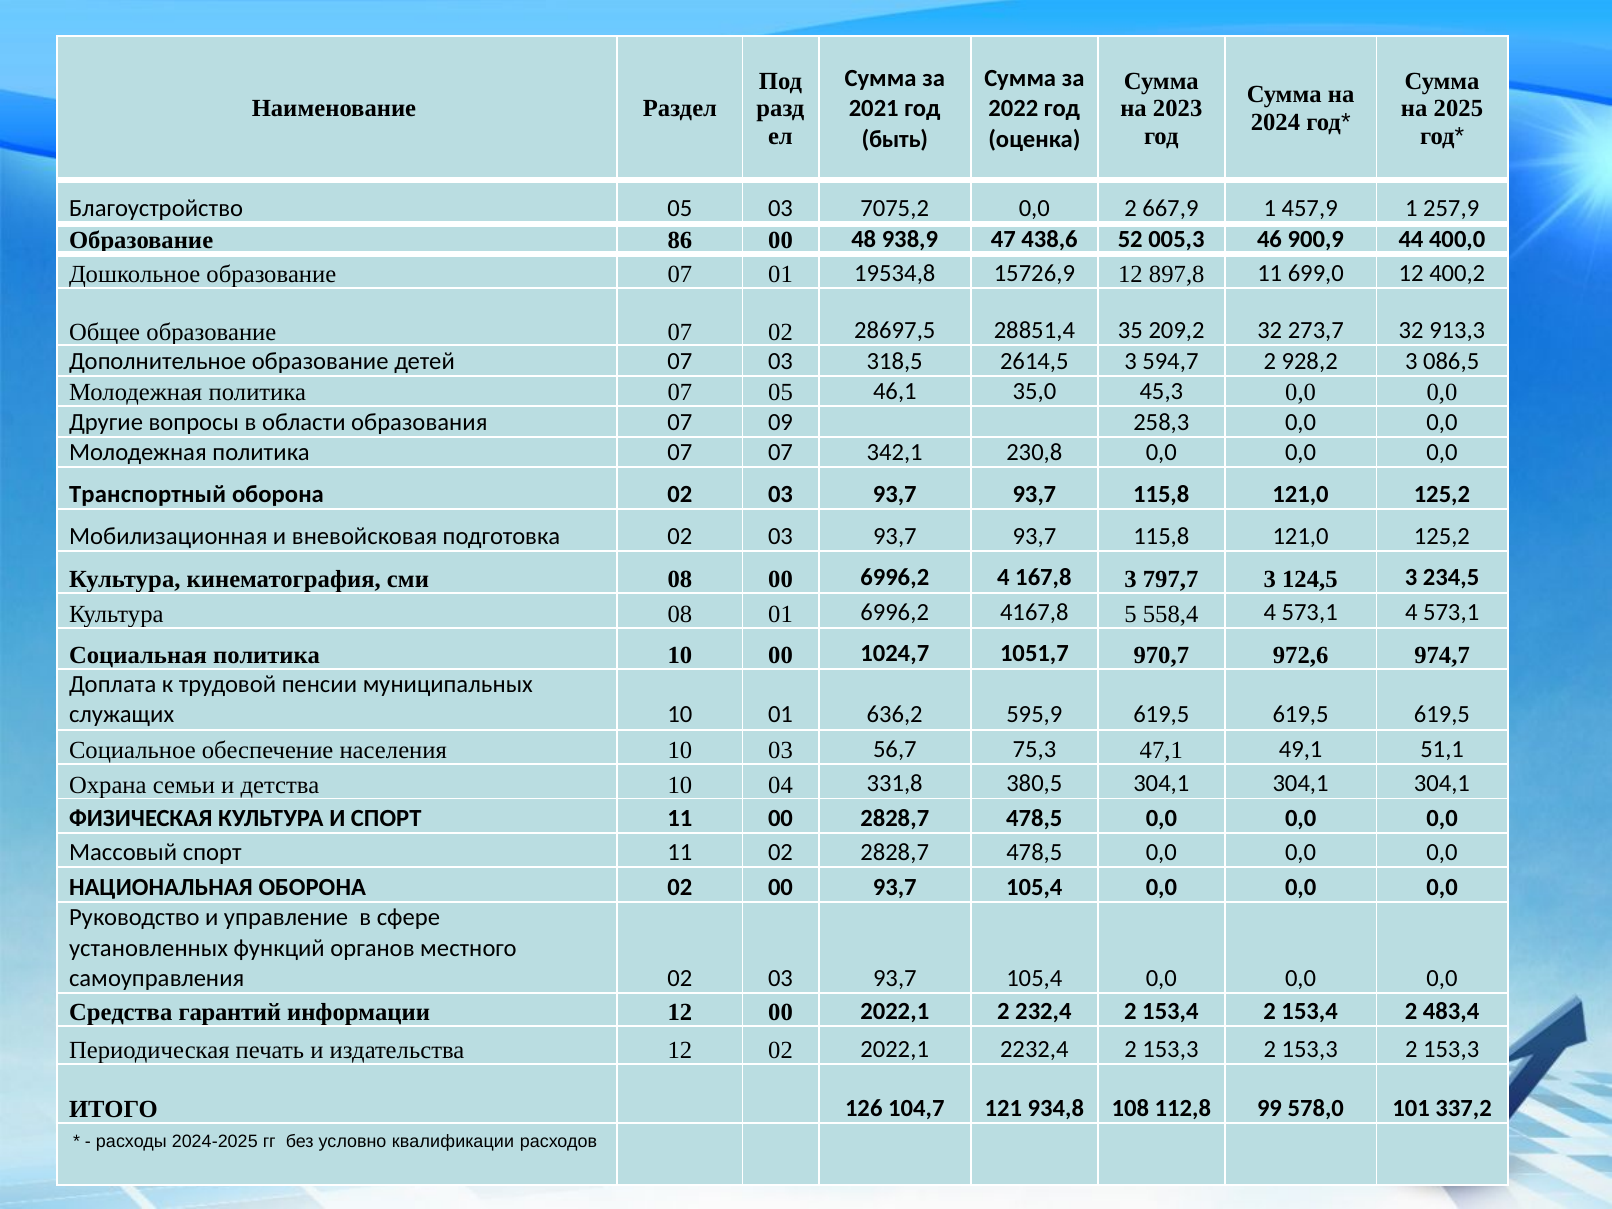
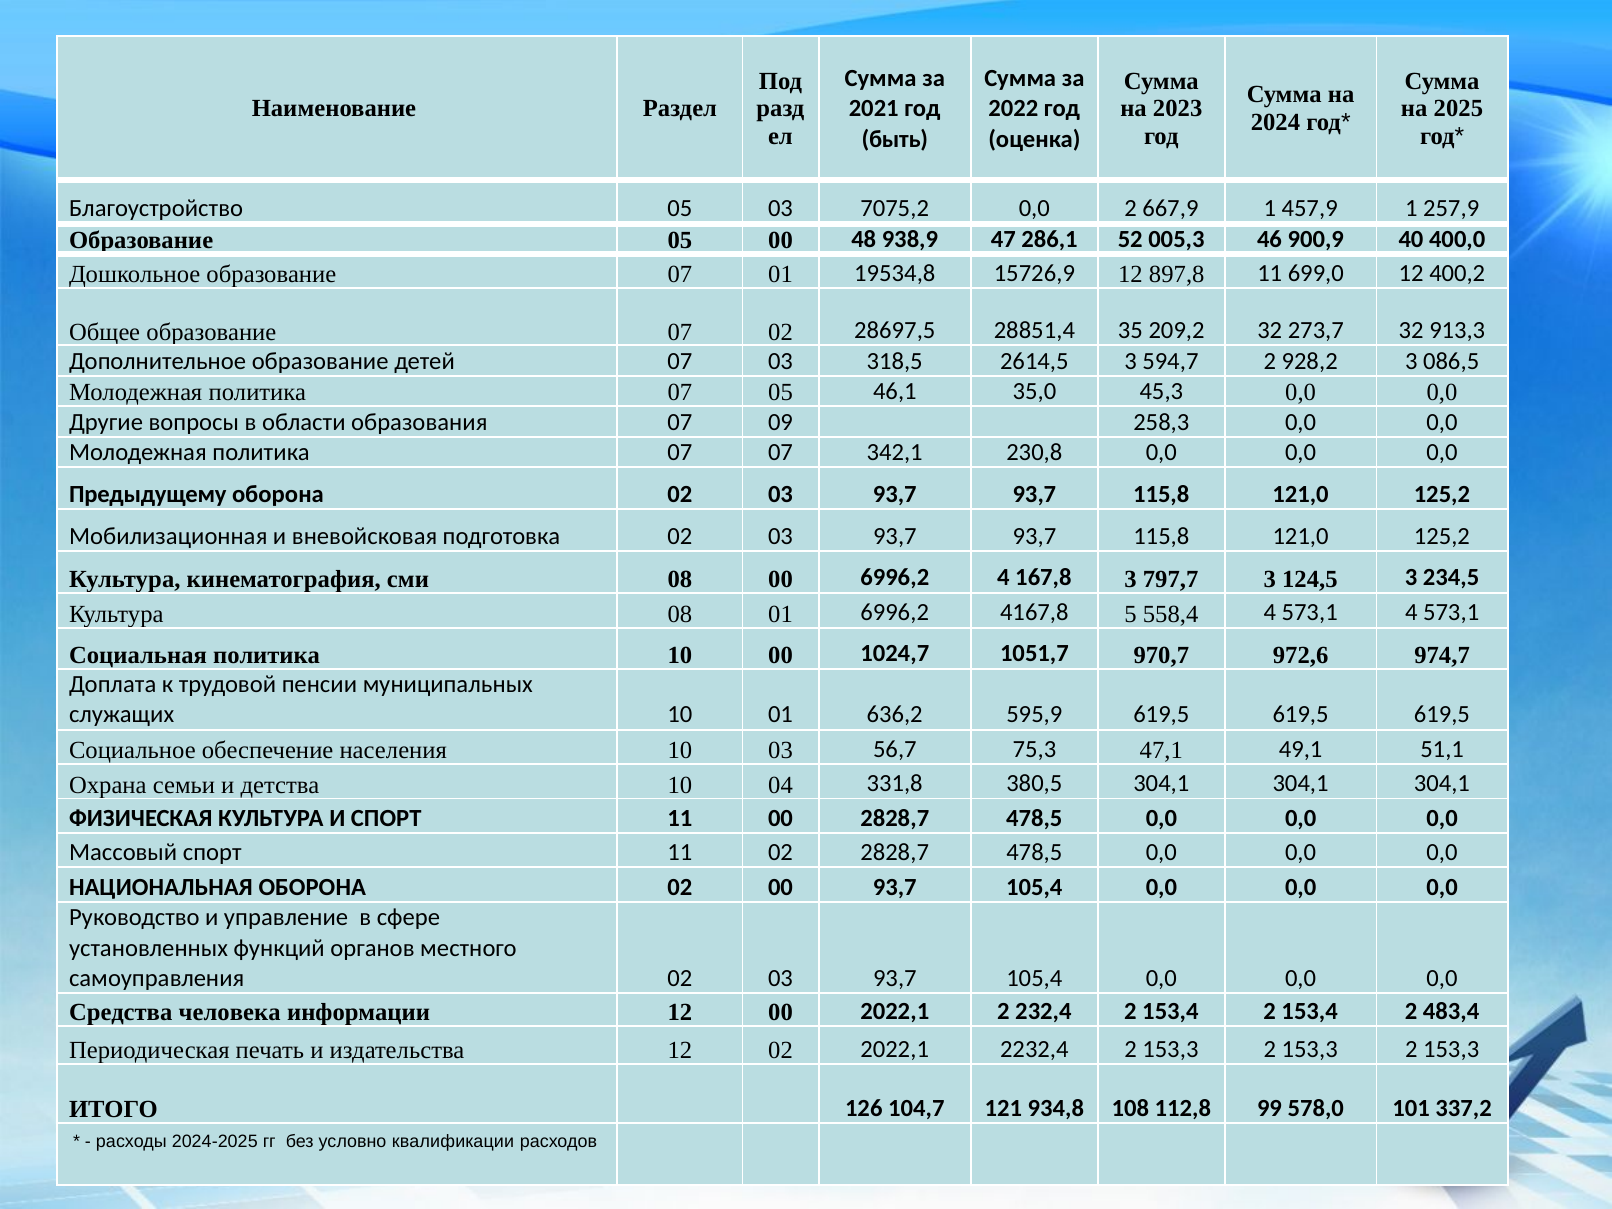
Образование 86: 86 -> 05 (680, 241)
438,6: 438,6 -> 286,1 (1050, 239)
44: 44 -> 40 (1411, 239)
Транспортный: Транспортный -> Предыдущему (148, 494)
гарантий: гарантий -> человека (230, 1012)
